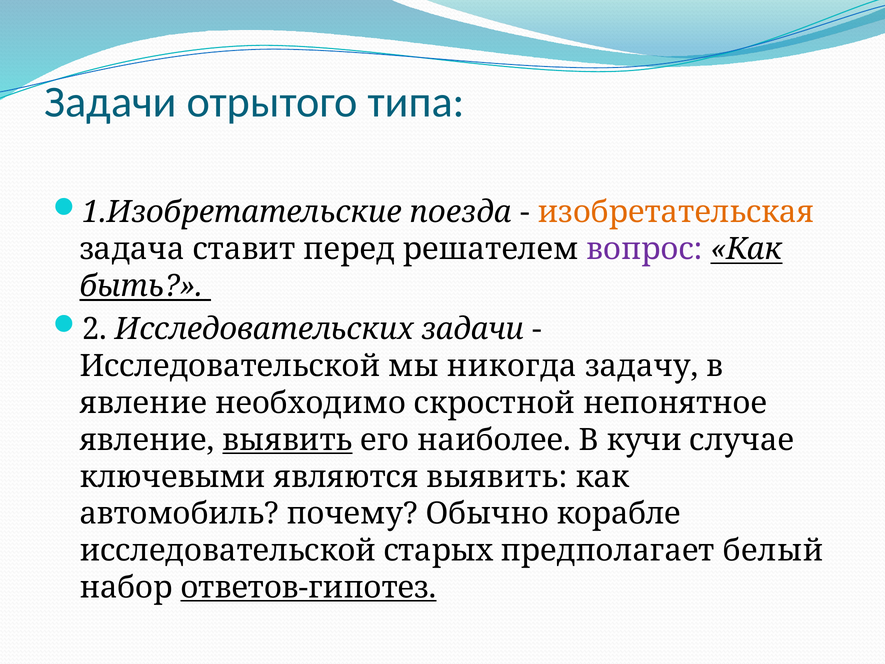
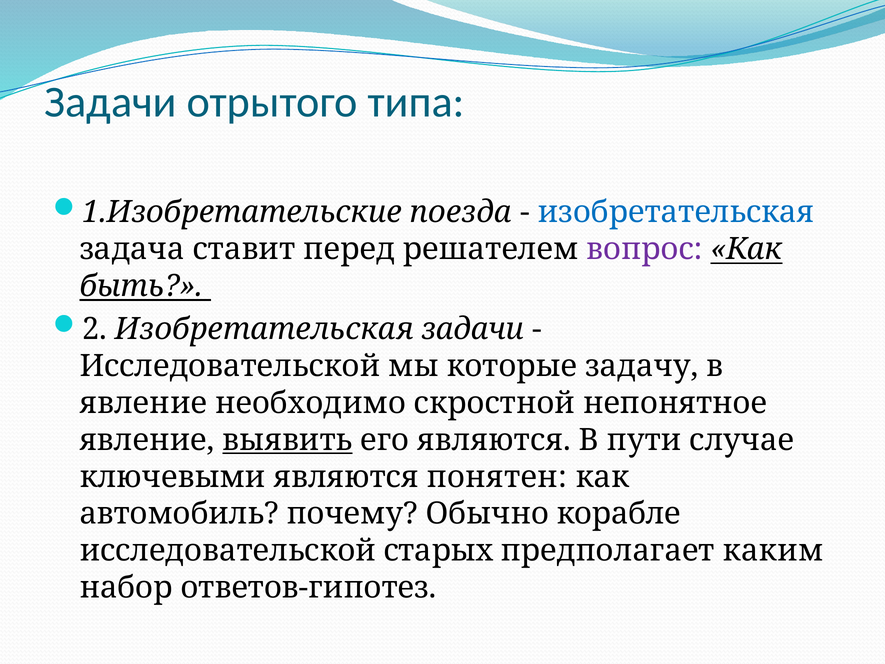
изобретательская colour: orange -> blue (676, 212)
2 Исследовательских: Исследовательских -> Изобретательская (264, 329)
никогда: никогда -> которые (512, 366)
его наиболее: наиболее -> являются (494, 440)
кучи: кучи -> пути (644, 440)
являются выявить: выявить -> понятен (497, 477)
белый: белый -> каким (773, 550)
ответов-гипотез underline: present -> none (309, 587)
